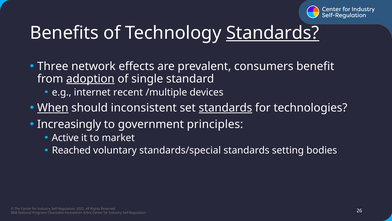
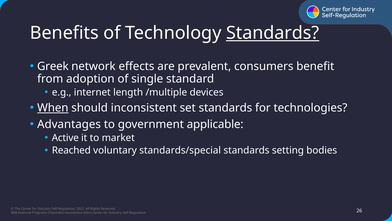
Three: Three -> Greek (53, 66)
adoption underline: present -> none (90, 79)
recent: recent -> length (128, 92)
standards underline: present -> none (225, 108)
Increasingly: Increasingly -> Advantages (69, 124)
principles: principles -> applicable (215, 124)
